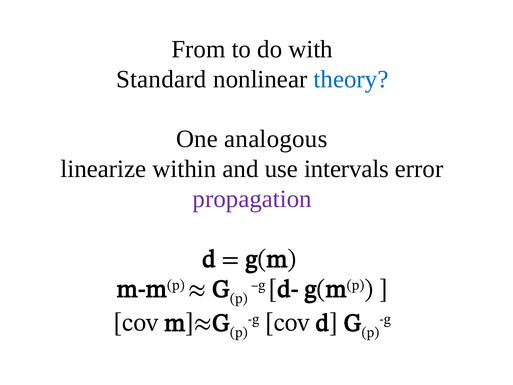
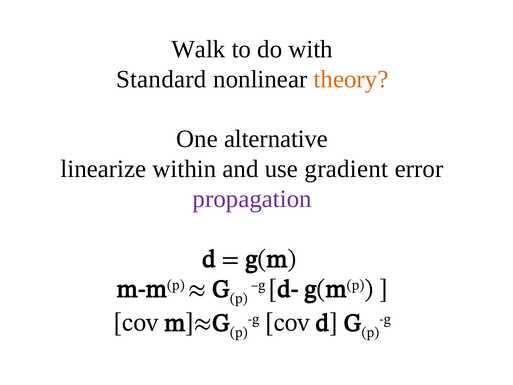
From: From -> Walk (198, 49)
theory colour: blue -> orange (351, 79)
analogous: analogous -> alternative (276, 139)
intervals: intervals -> gradient (346, 169)
